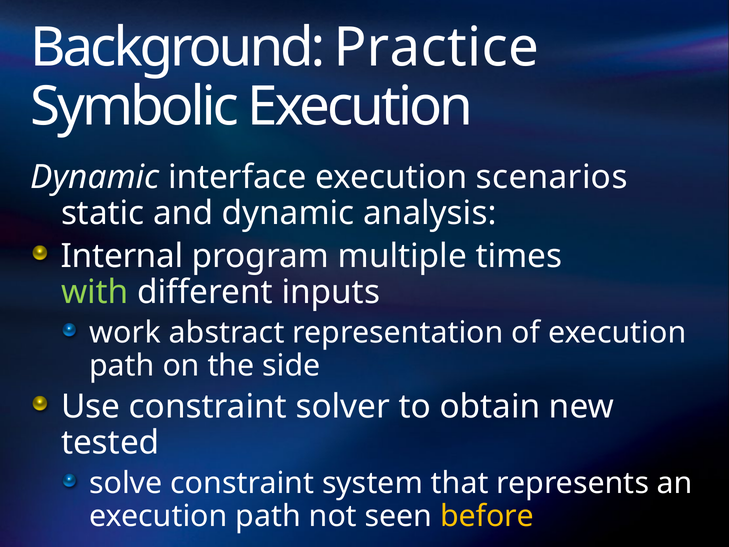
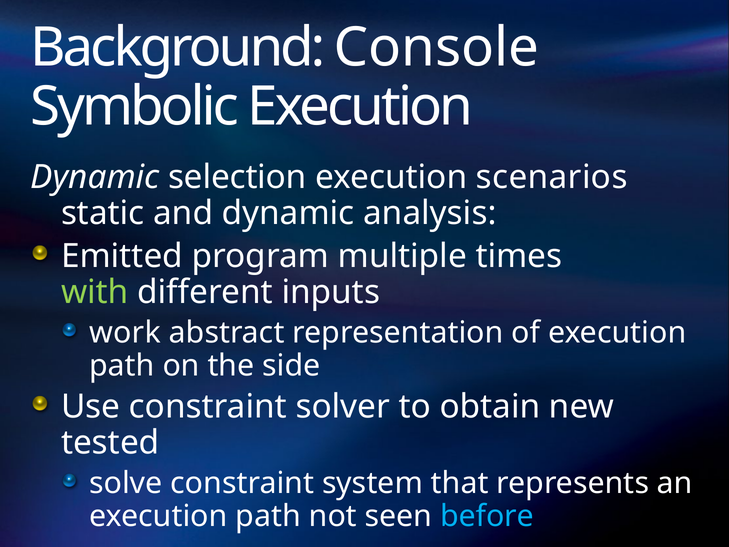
Practice: Practice -> Console (436, 48)
interface: interface -> selection (237, 177)
Internal: Internal -> Emitted (122, 256)
before colour: yellow -> light blue (487, 516)
